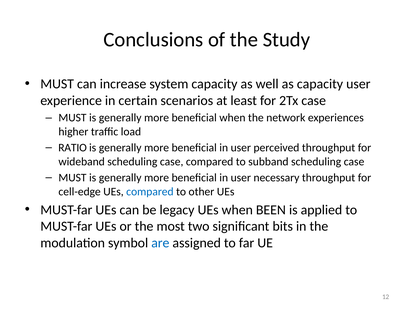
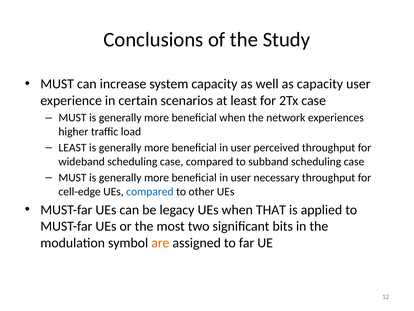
RATIO: RATIO -> LEAST (72, 148)
BEEN: BEEN -> THAT (271, 209)
are colour: blue -> orange (160, 243)
